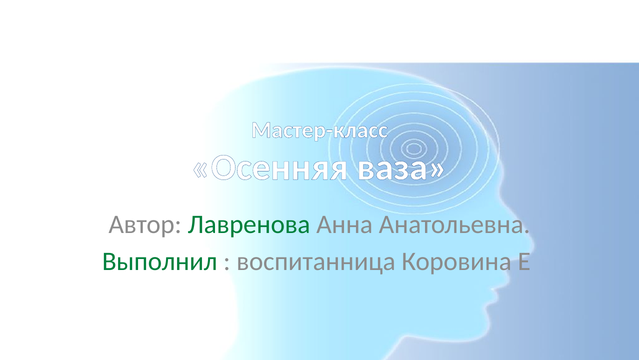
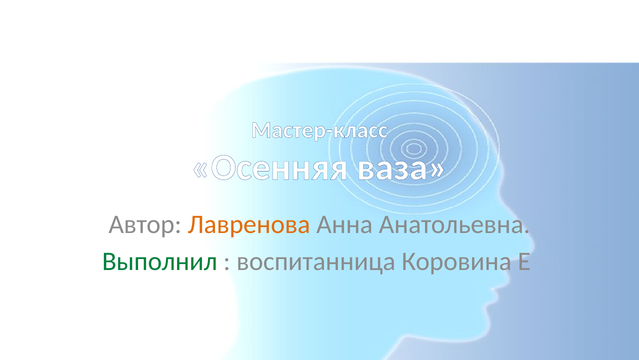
Лавренова colour: green -> orange (249, 224)
